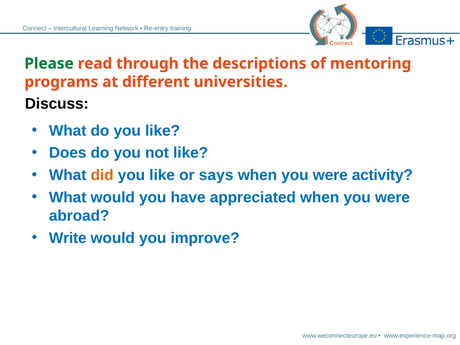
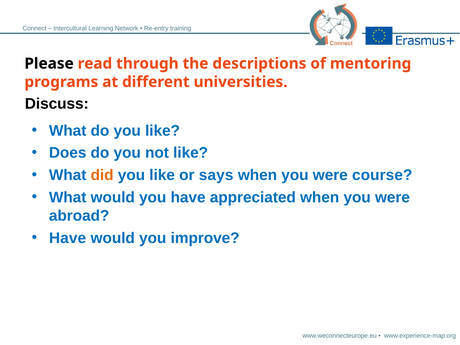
Please colour: green -> black (49, 64)
activity: activity -> course (382, 175)
Write: Write -> Have (68, 238)
